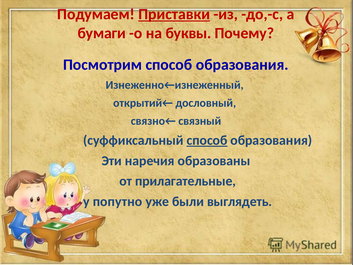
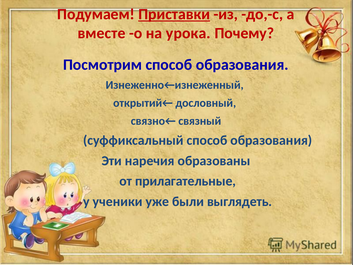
бумаги: бумаги -> вместе (102, 33)
буквы: буквы -> урока (188, 33)
способ underline: present -> none (207, 140)
попутно: попутно -> ученики (118, 201)
